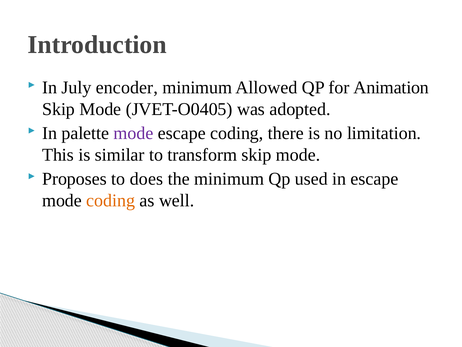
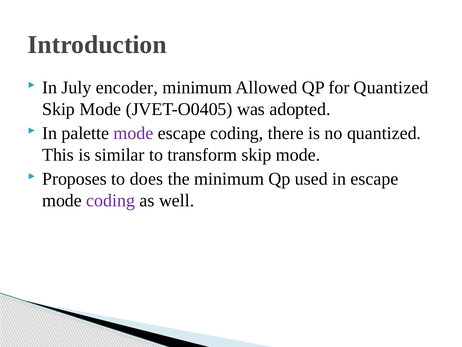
for Animation: Animation -> Quantized (391, 87)
no limitation: limitation -> quantized (384, 133)
coding colour: orange -> purple (111, 200)
